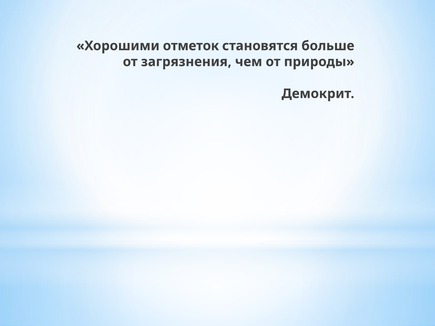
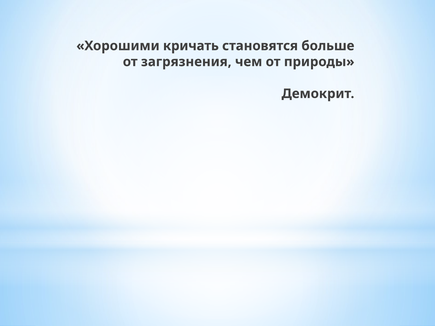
отметок: отметок -> кричать (191, 46)
